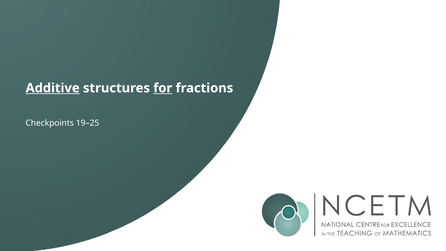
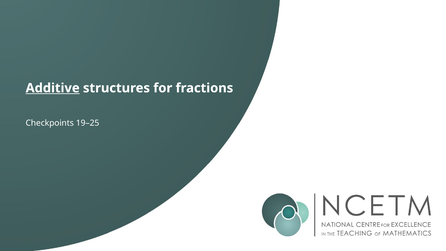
for underline: present -> none (163, 88)
